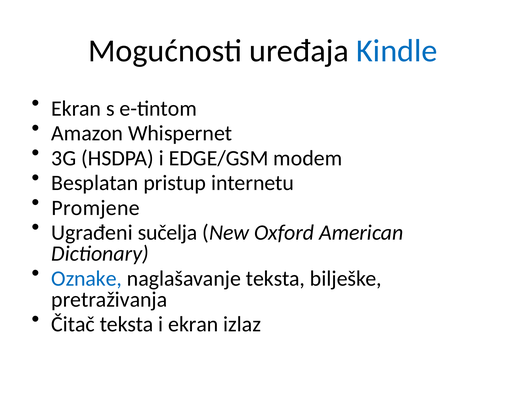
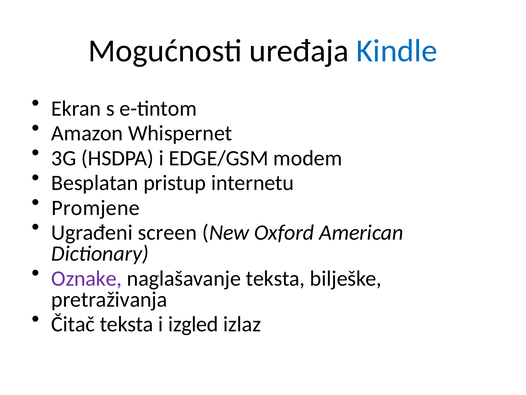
sučelja: sučelja -> screen (167, 232)
Oznake colour: blue -> purple (87, 278)
i ekran: ekran -> izgled (193, 324)
